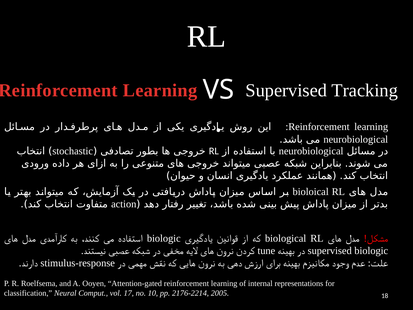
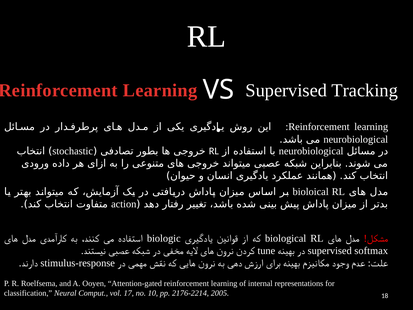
supervised biologic: biologic -> softmax (371, 251)
